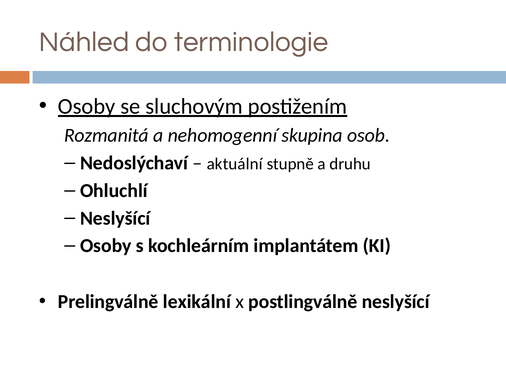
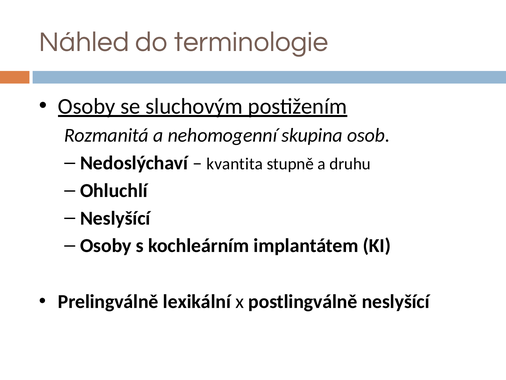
aktuální: aktuální -> kvantita (235, 164)
